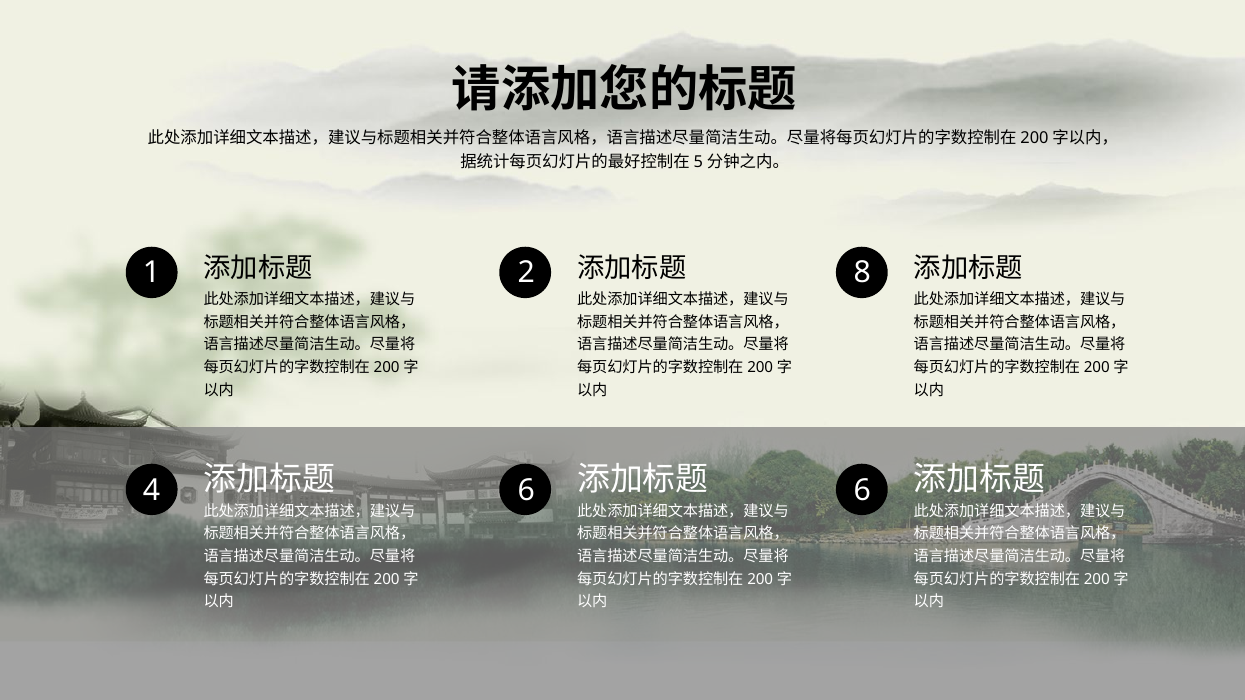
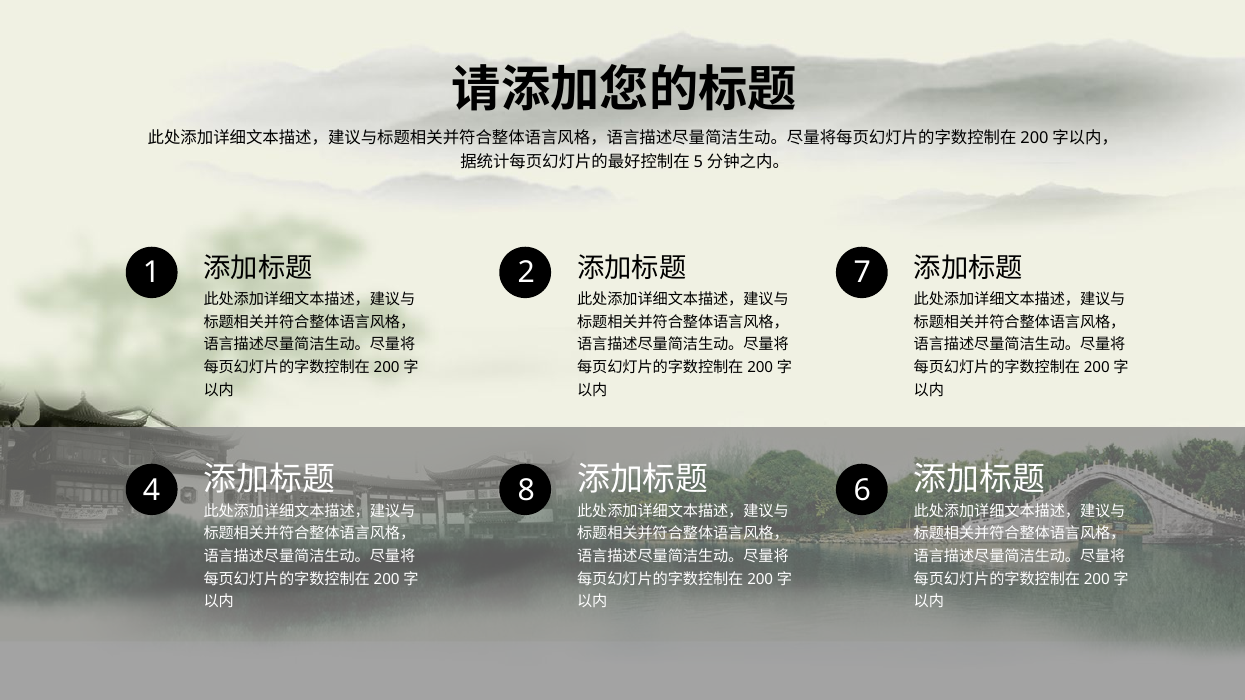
8: 8 -> 7 (862, 273)
4 6: 6 -> 8 (526, 491)
